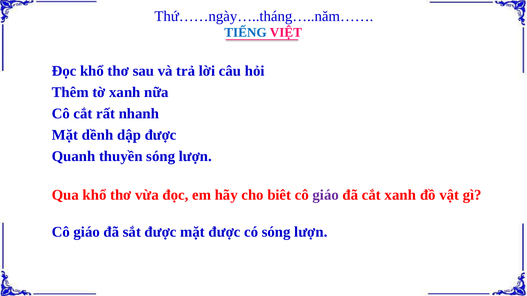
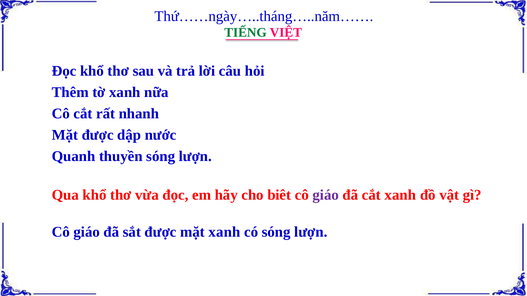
TIẾNG colour: blue -> green (245, 32)
Mặt dềnh: dềnh -> được (98, 135)
dập được: được -> nước (161, 135)
mặt được: được -> xanh (224, 232)
